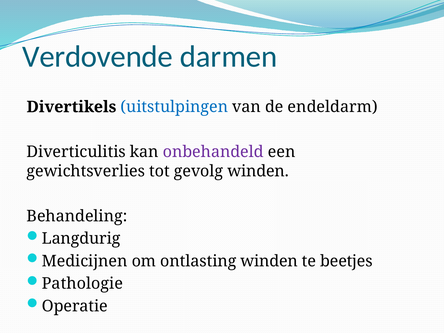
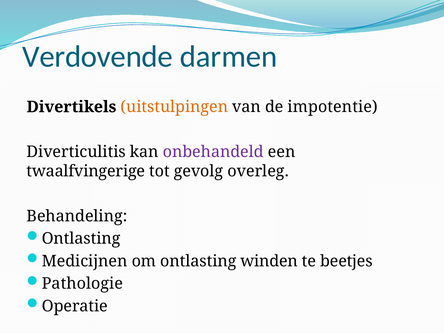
uitstulpingen colour: blue -> orange (174, 107)
endeldarm: endeldarm -> impotentie (333, 107)
gewichtsverlies: gewichtsverlies -> twaalfvingerige (86, 171)
gevolg winden: winden -> overleg (258, 171)
Langdurig: Langdurig -> Ontlasting (81, 239)
